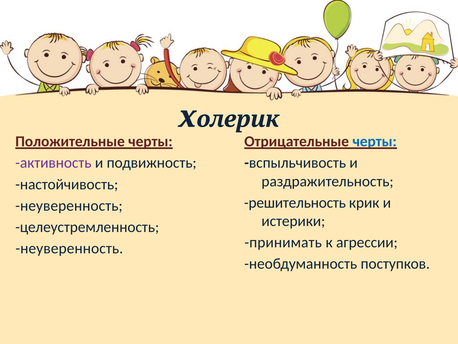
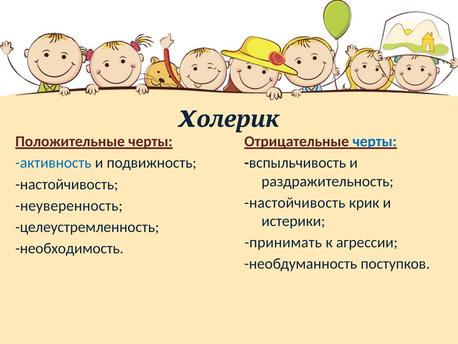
активность colour: purple -> blue (53, 163)
решительность: решительность -> настойчивость (295, 202)
неуверенность: неуверенность -> необходимость (69, 248)
